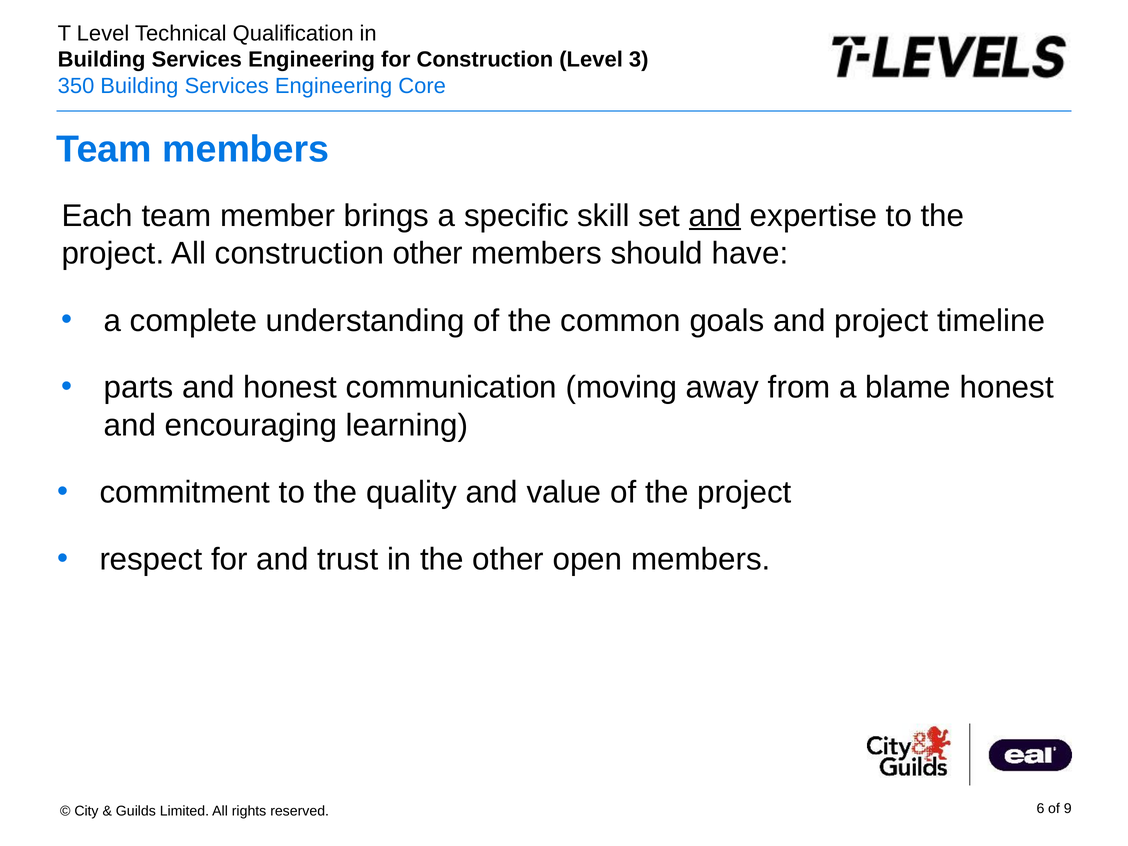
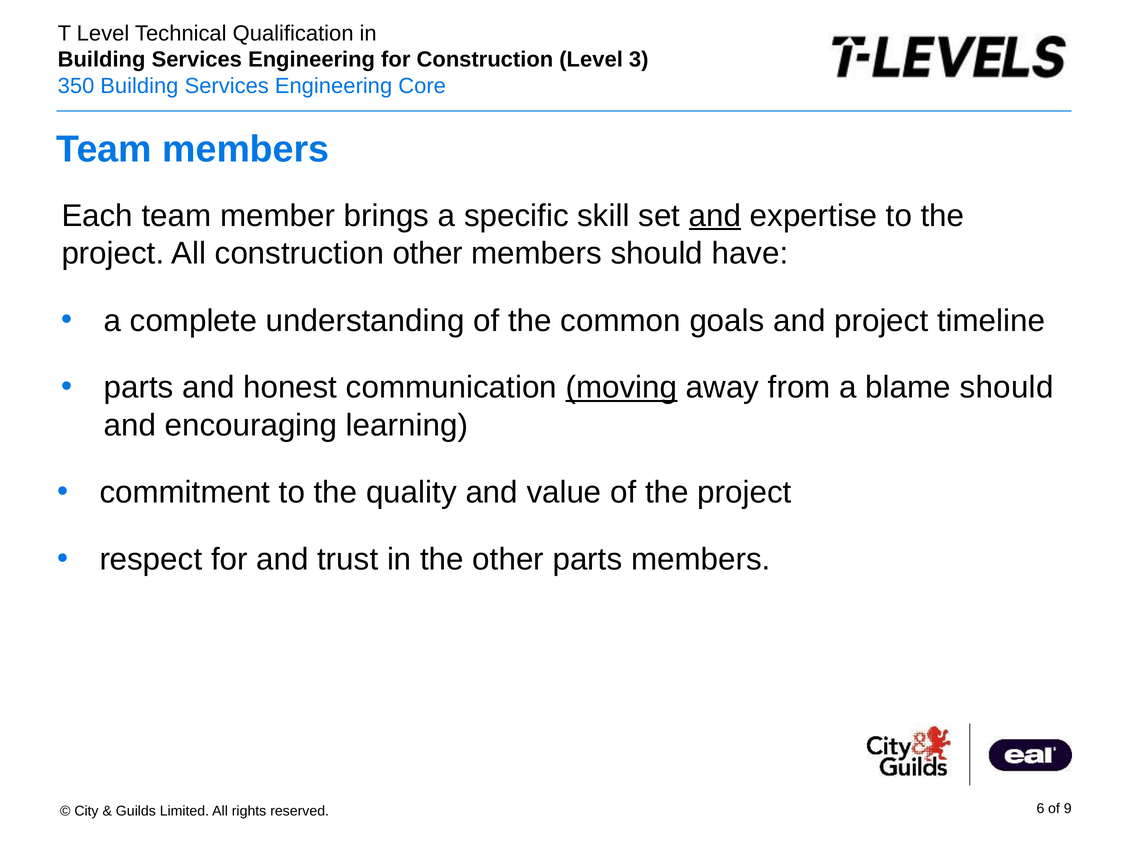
moving underline: none -> present (621, 388)
blame honest: honest -> should (1007, 388)
other open: open -> parts (587, 560)
